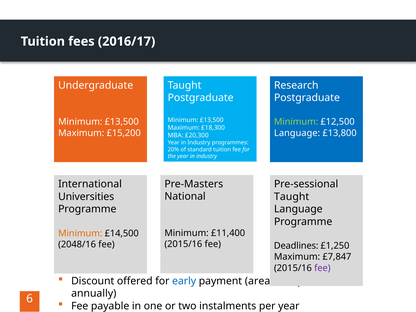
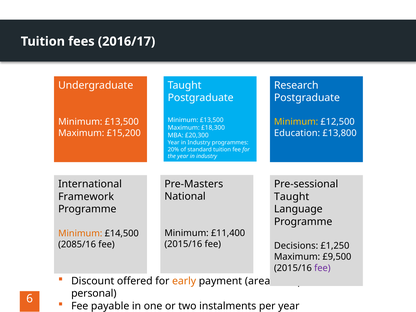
Minimum colour: light green -> yellow (296, 122)
Language: Language -> Education (297, 133)
Universities: Universities -> Framework (86, 197)
2048/16: 2048/16 -> 2085/16 (77, 244)
Deadlines: Deadlines -> Decisions (296, 246)
£7,847: £7,847 -> £9,500 (337, 257)
early colour: blue -> orange (184, 281)
annually: annually -> personal (94, 293)
